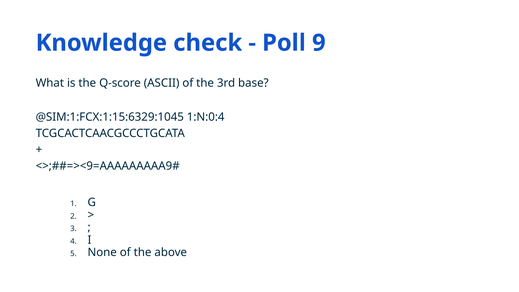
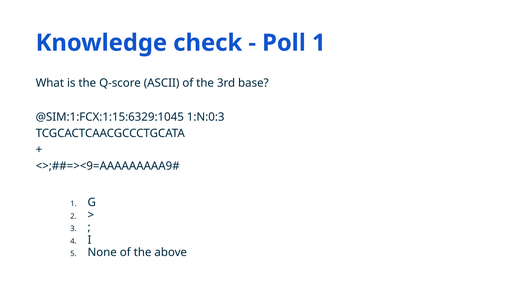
Poll 9: 9 -> 1 (319, 43)
1:N:0:4: 1:N:0:4 -> 1:N:0:3 (206, 117)
